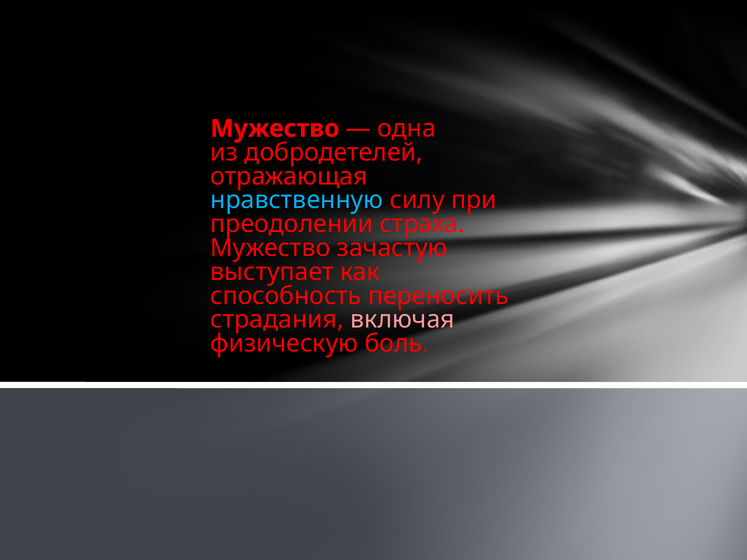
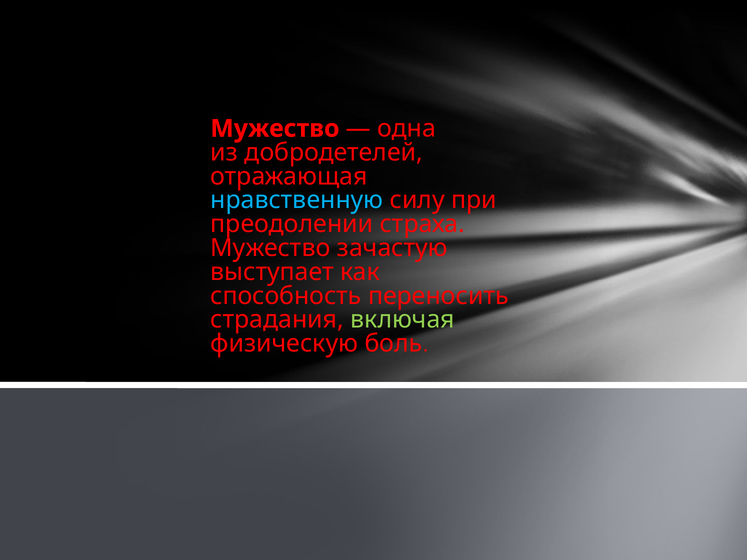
включая colour: pink -> light green (403, 320)
